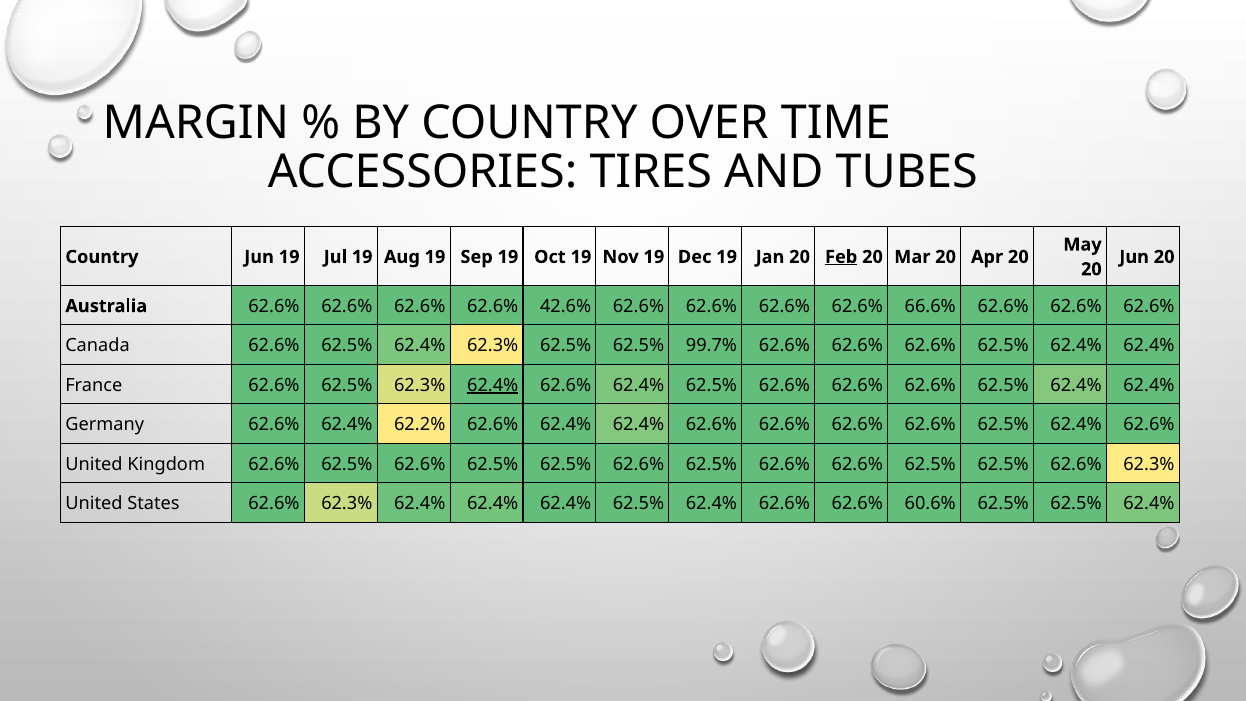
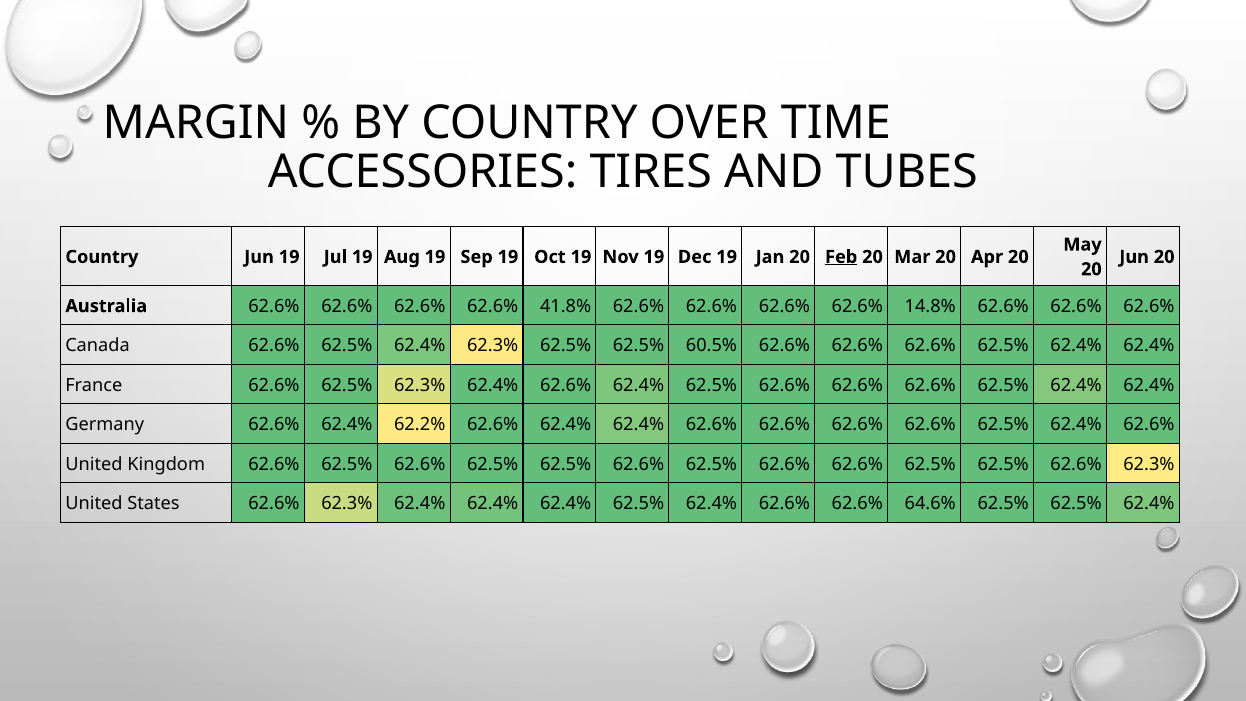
42.6%: 42.6% -> 41.8% (566, 306)
66.6%: 66.6% -> 14.8% (930, 306)
99.7%: 99.7% -> 60.5% (711, 346)
62.4% underline: present -> none (493, 385)
60.6%: 60.6% -> 64.6% (930, 504)
